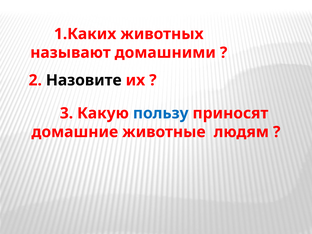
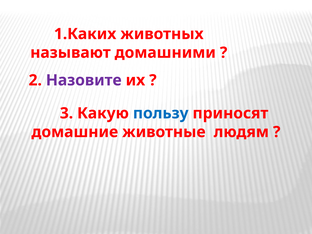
Назовите colour: black -> purple (84, 80)
